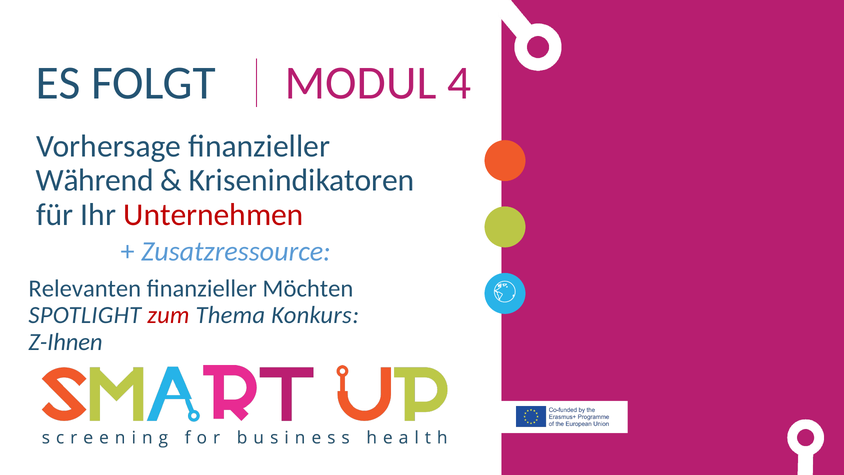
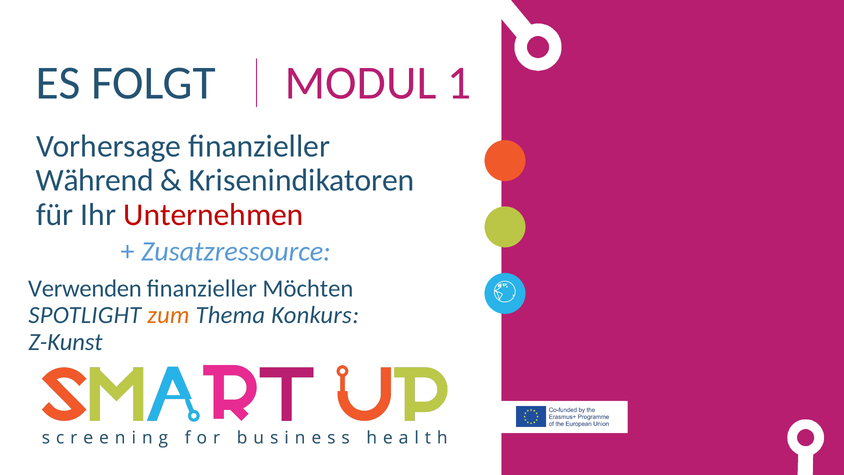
4: 4 -> 1 (459, 83)
Relevanten: Relevanten -> Verwenden (85, 289)
zum colour: red -> orange (168, 315)
Z-Ihnen: Z-Ihnen -> Z-Kunst (66, 342)
